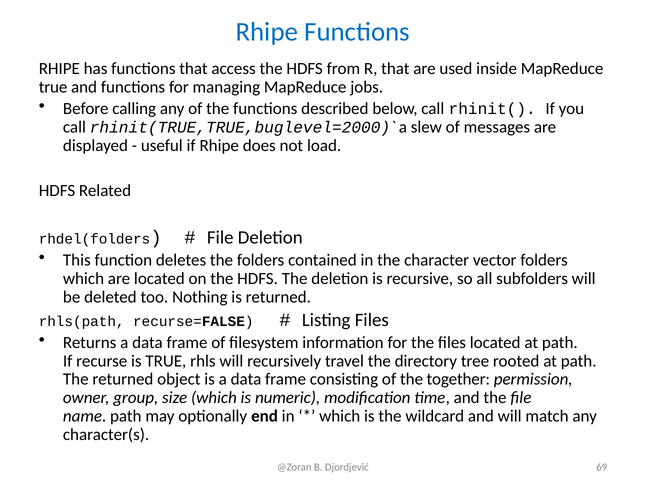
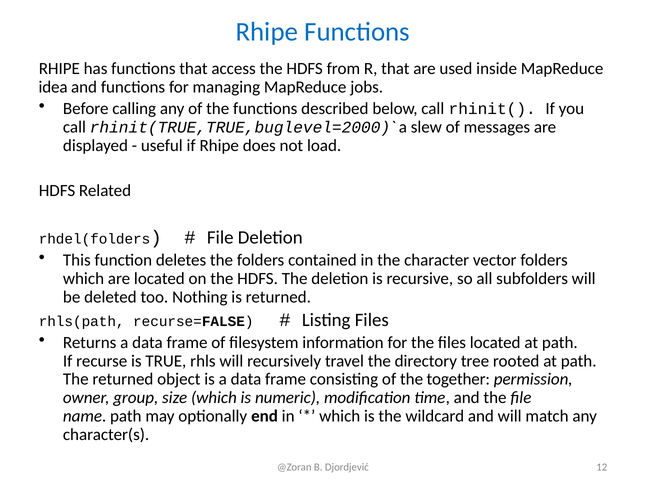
true: true -> idea (53, 87)
69: 69 -> 12 (602, 467)
